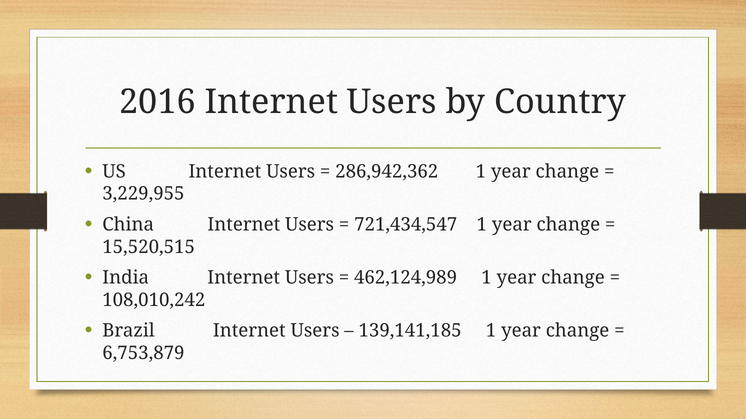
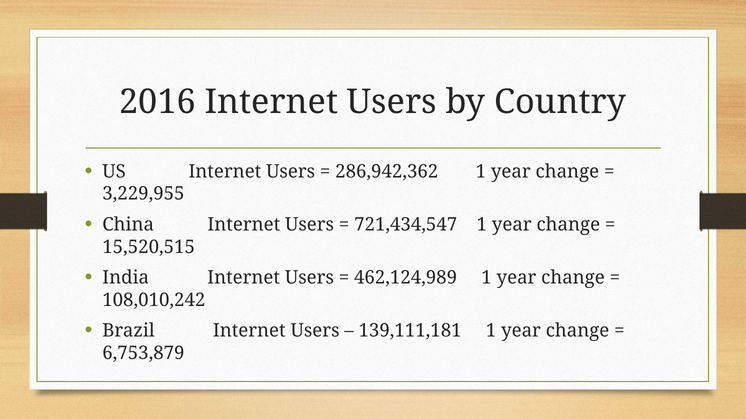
139,141,185: 139,141,185 -> 139,111,181 (410, 331)
